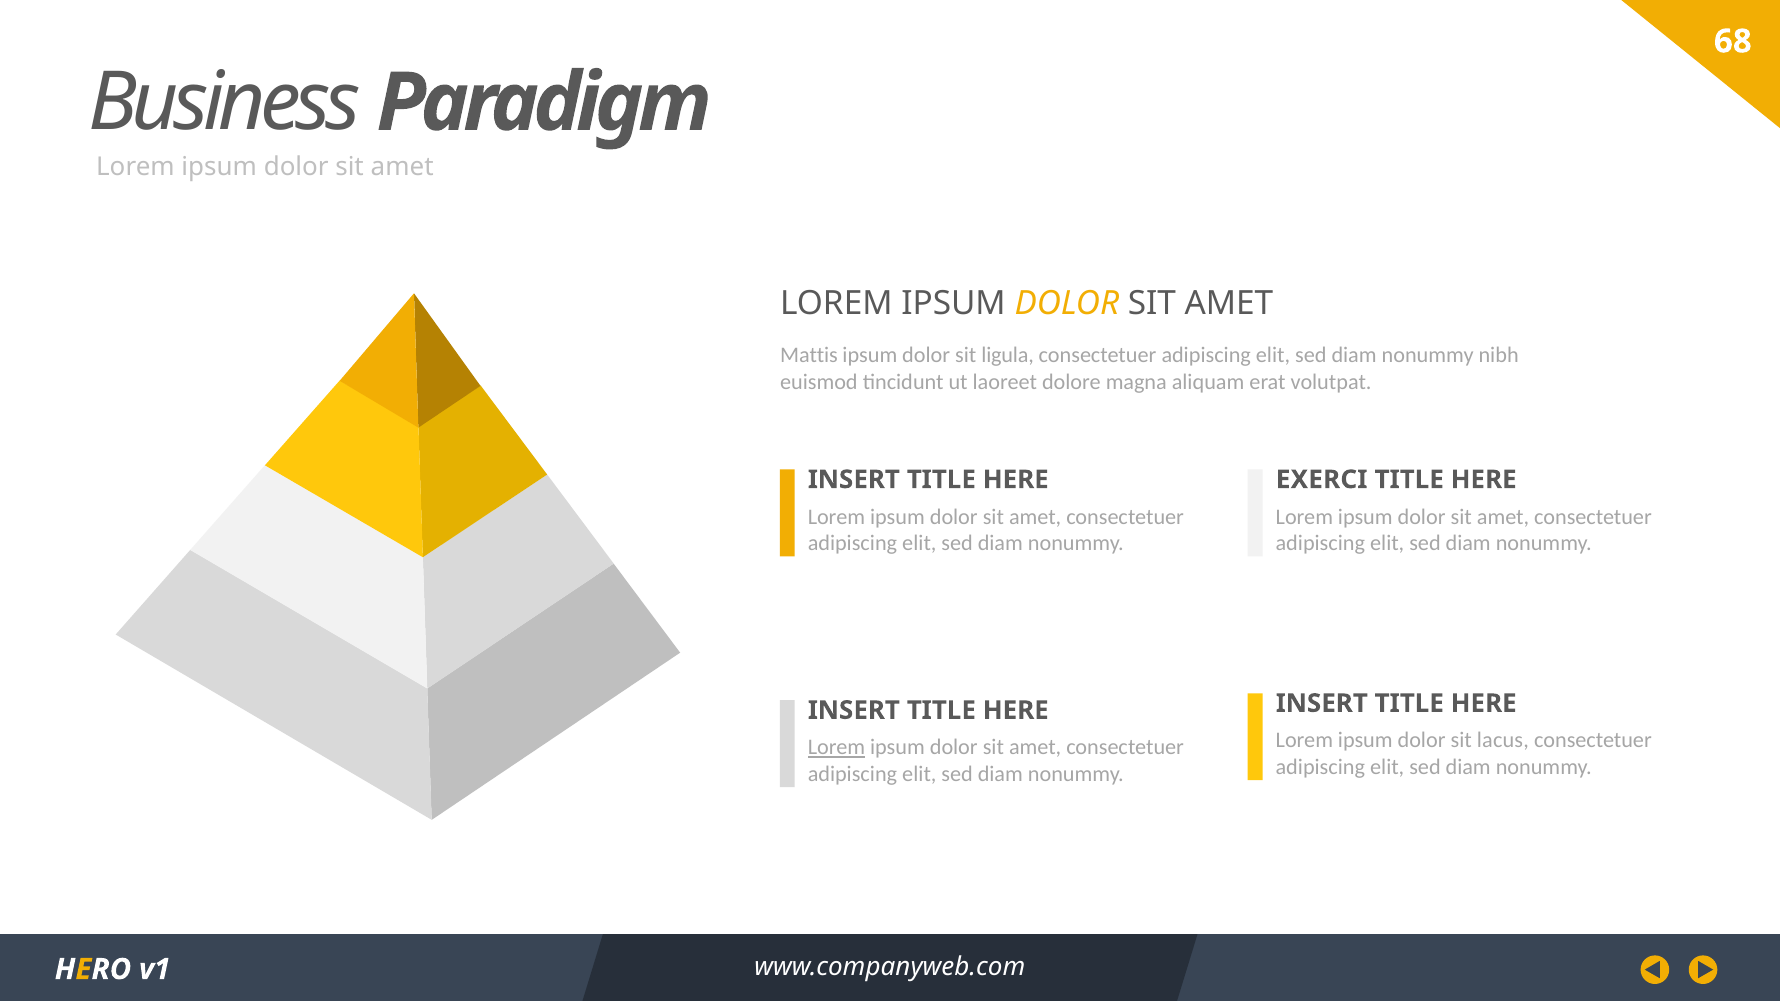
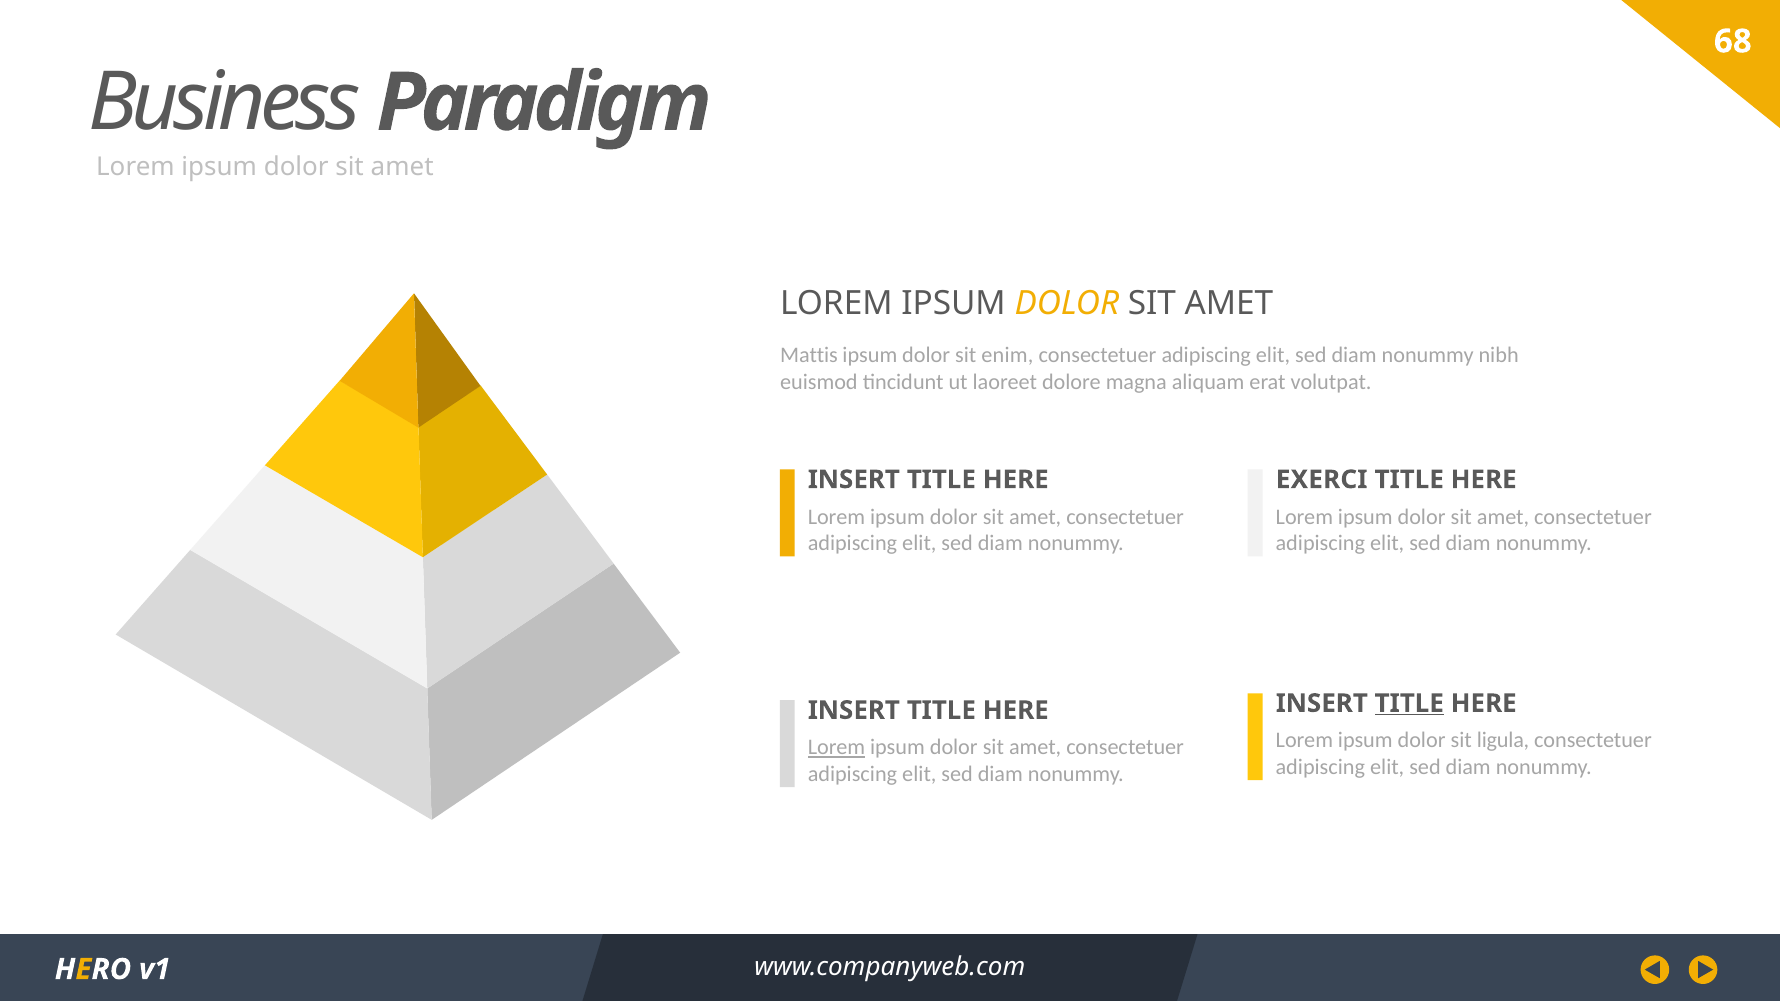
ligula: ligula -> enim (1007, 356)
TITLE underline: none -> present (1409, 703)
lacus: lacus -> ligula (1503, 741)
